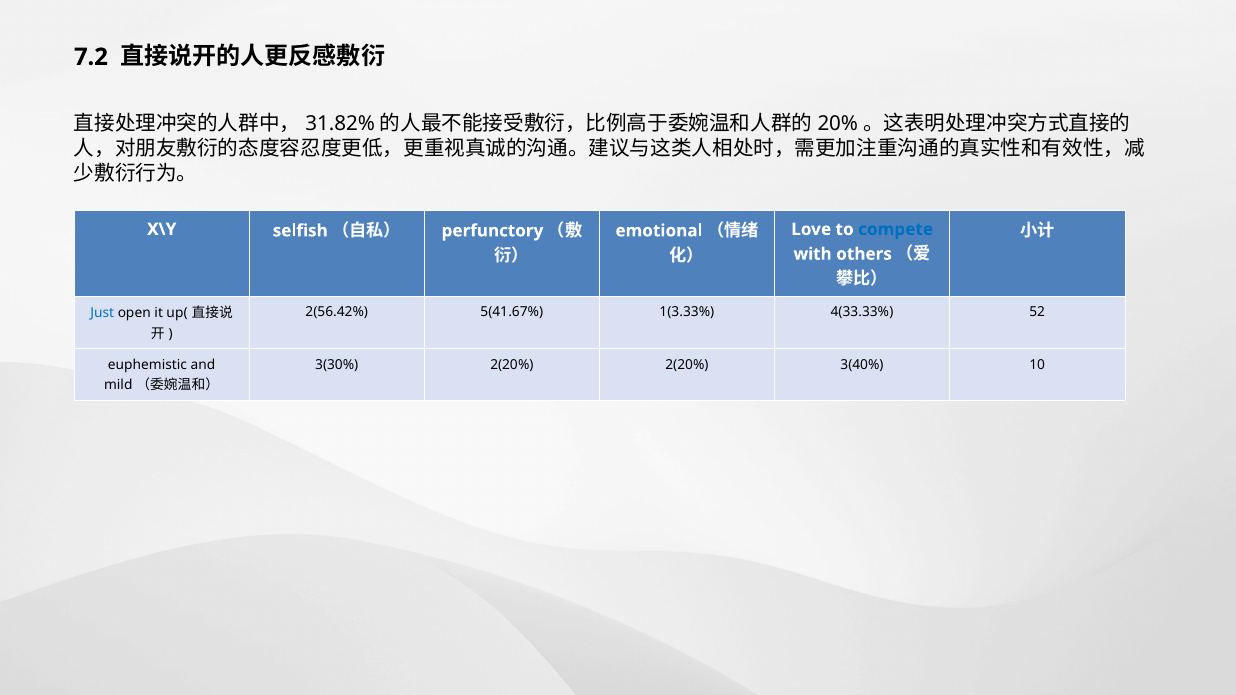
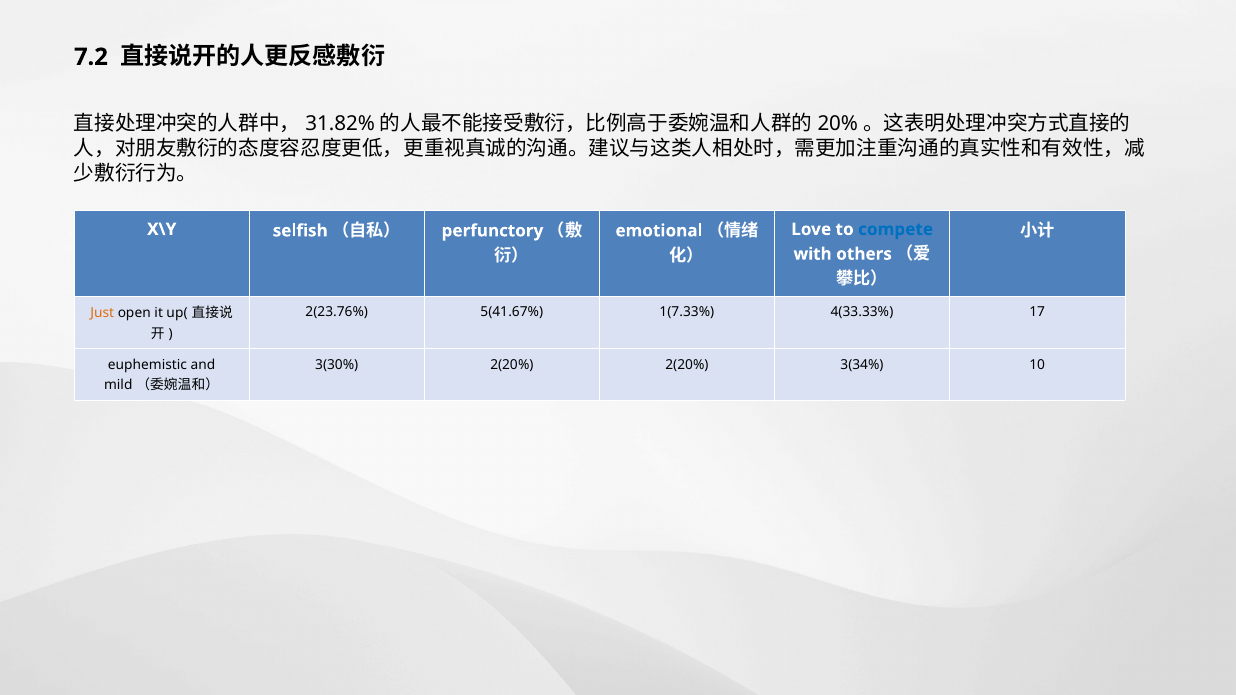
2(56.42%: 2(56.42% -> 2(23.76% (337, 312)
1(3.33%: 1(3.33% -> 1(7.33% (687, 312)
52: 52 -> 17 (1037, 312)
Just colour: blue -> orange (102, 313)
3(40%: 3(40% -> 3(34% (862, 365)
